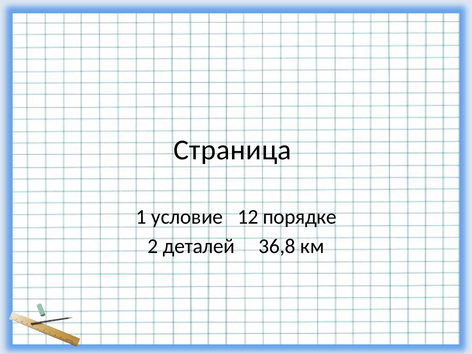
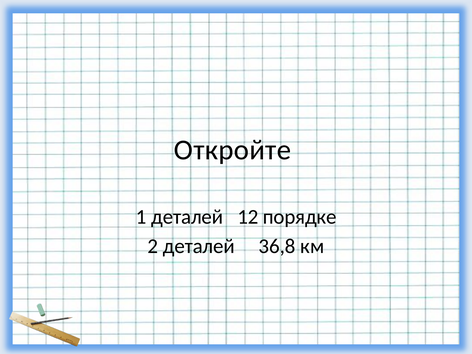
Страница: Страница -> Откройте (233, 150)
1 условие: условие -> деталей (187, 217)
